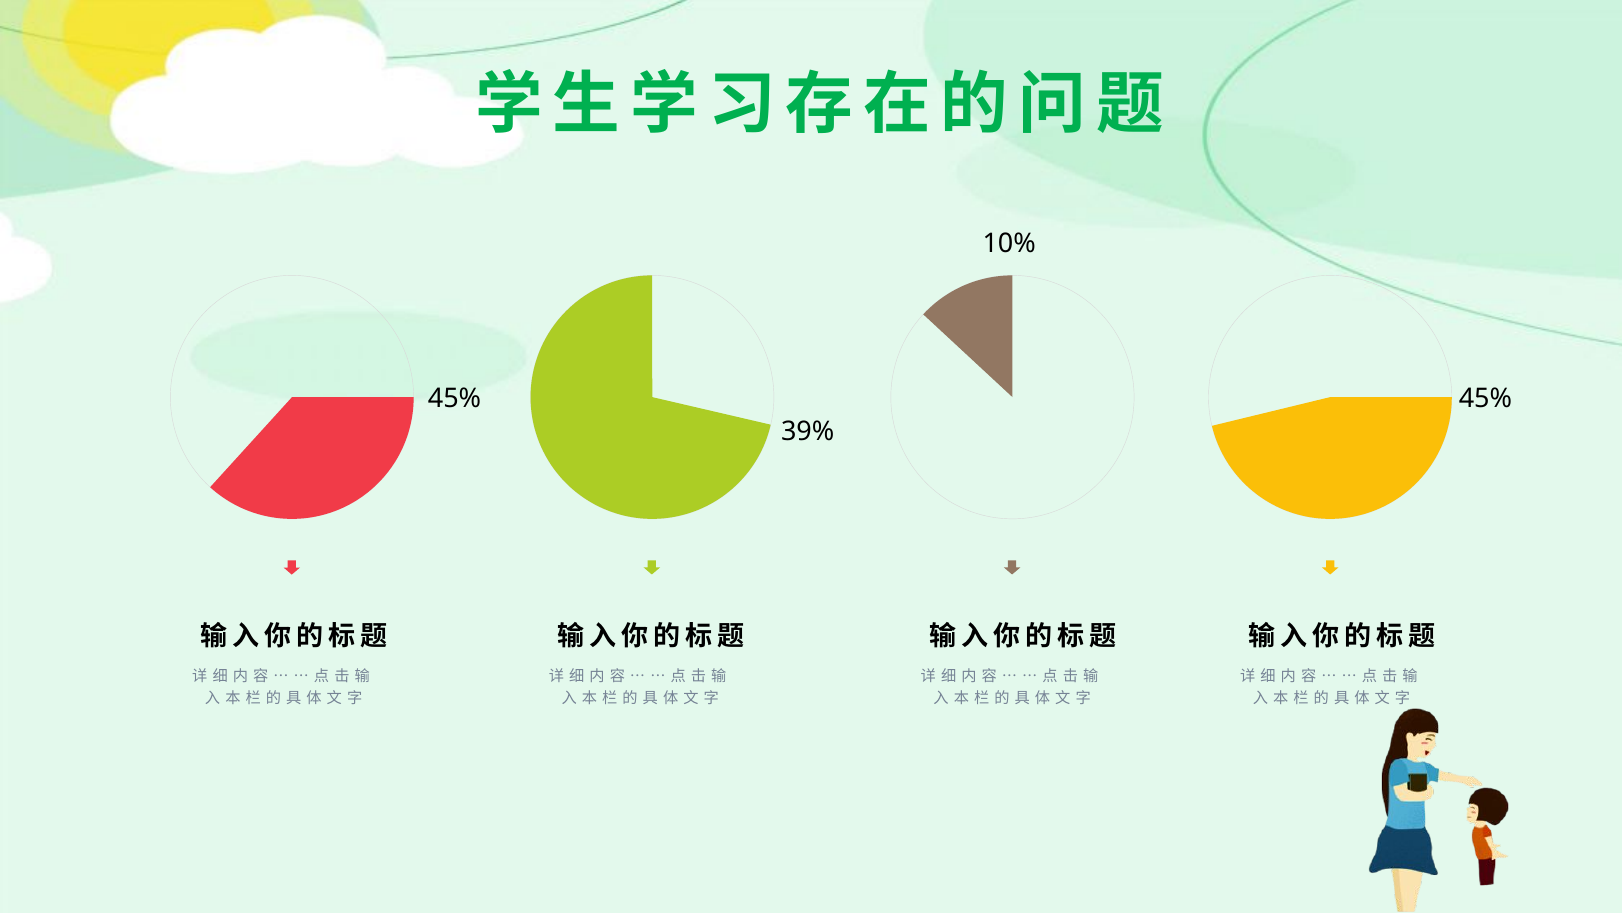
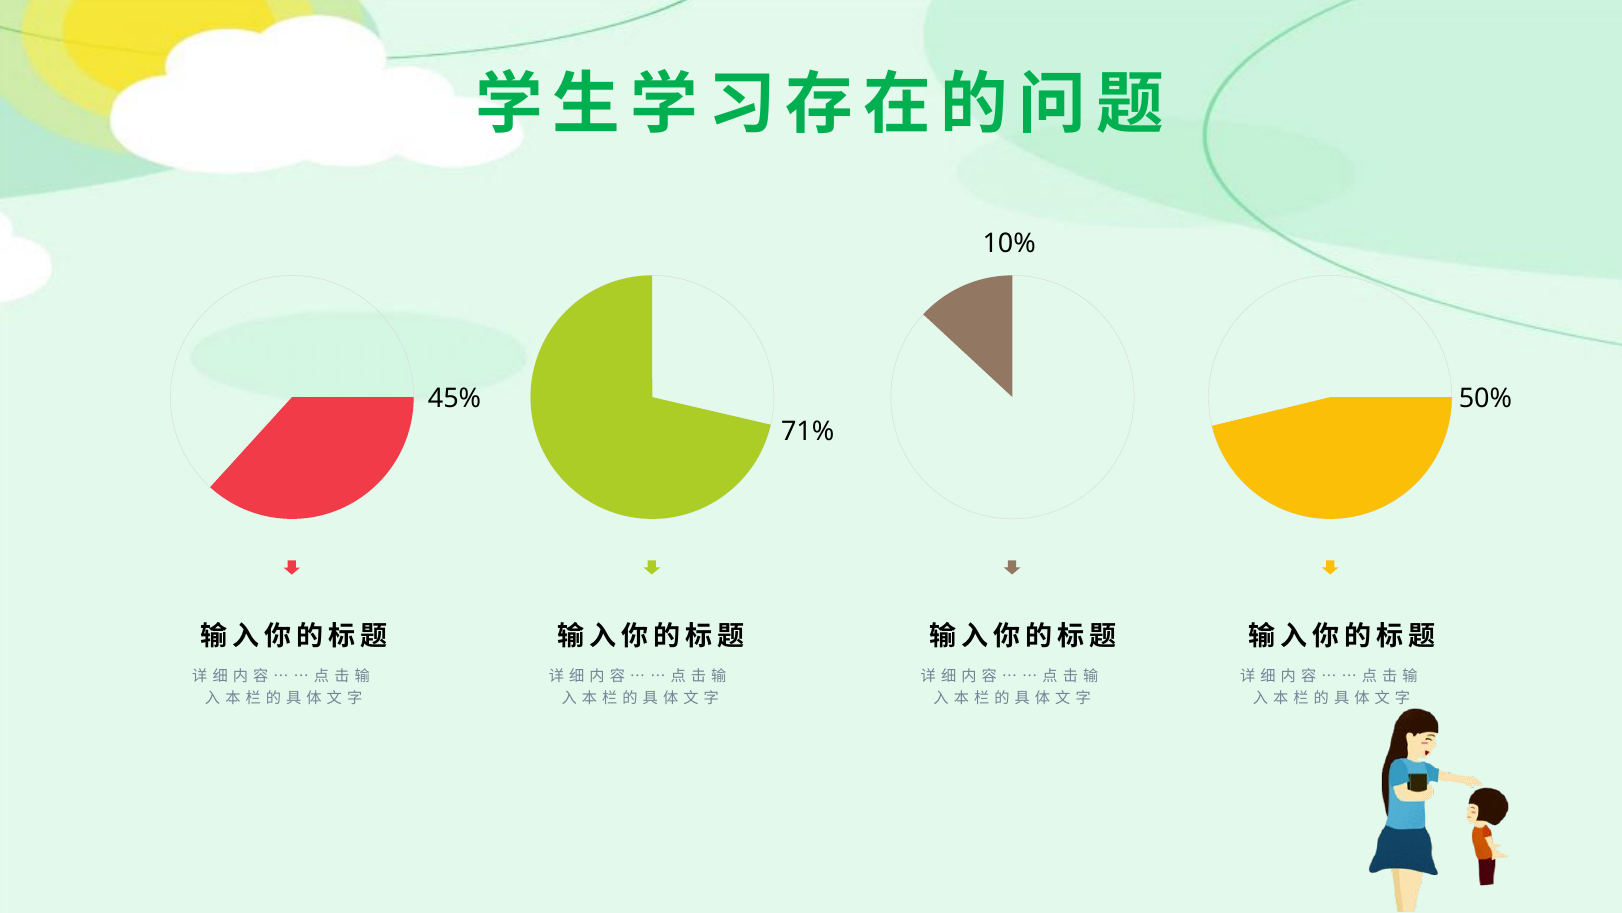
45%: 45% -> 50% (1485, 398)
39%: 39% -> 71% (808, 431)
